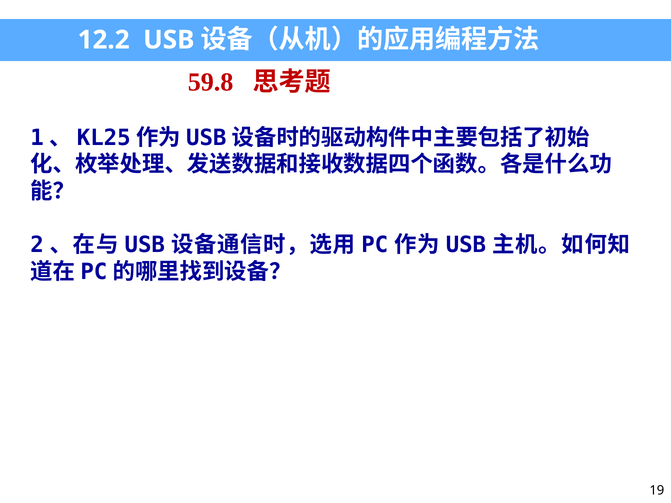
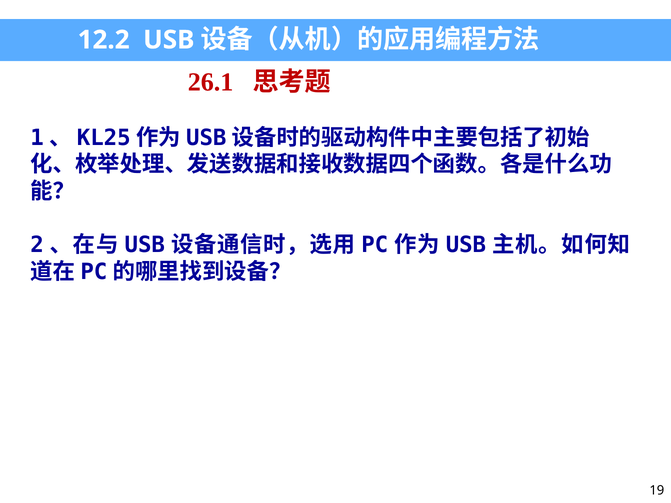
59.8: 59.8 -> 26.1 (211, 82)
